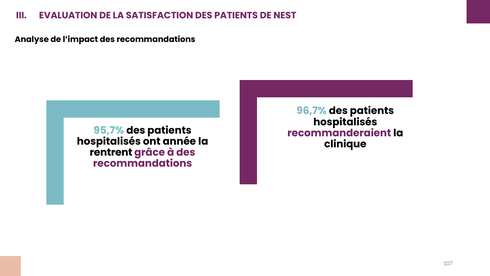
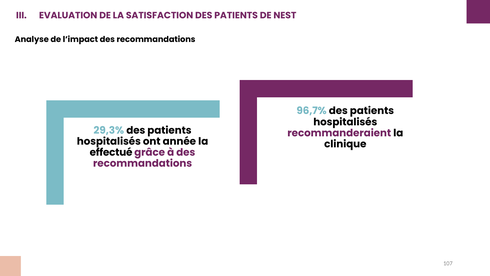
95,7%: 95,7% -> 29,3% (109, 130)
rentrent: rentrent -> effectué (111, 152)
